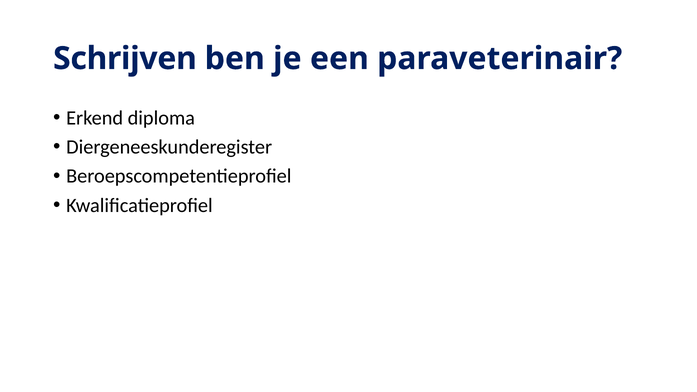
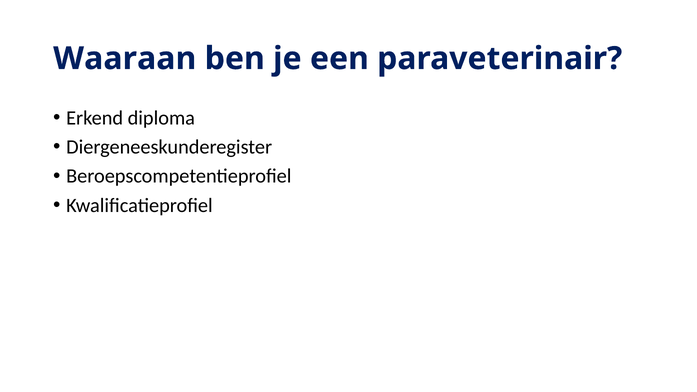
Schrijven: Schrijven -> Waaraan (125, 59)
